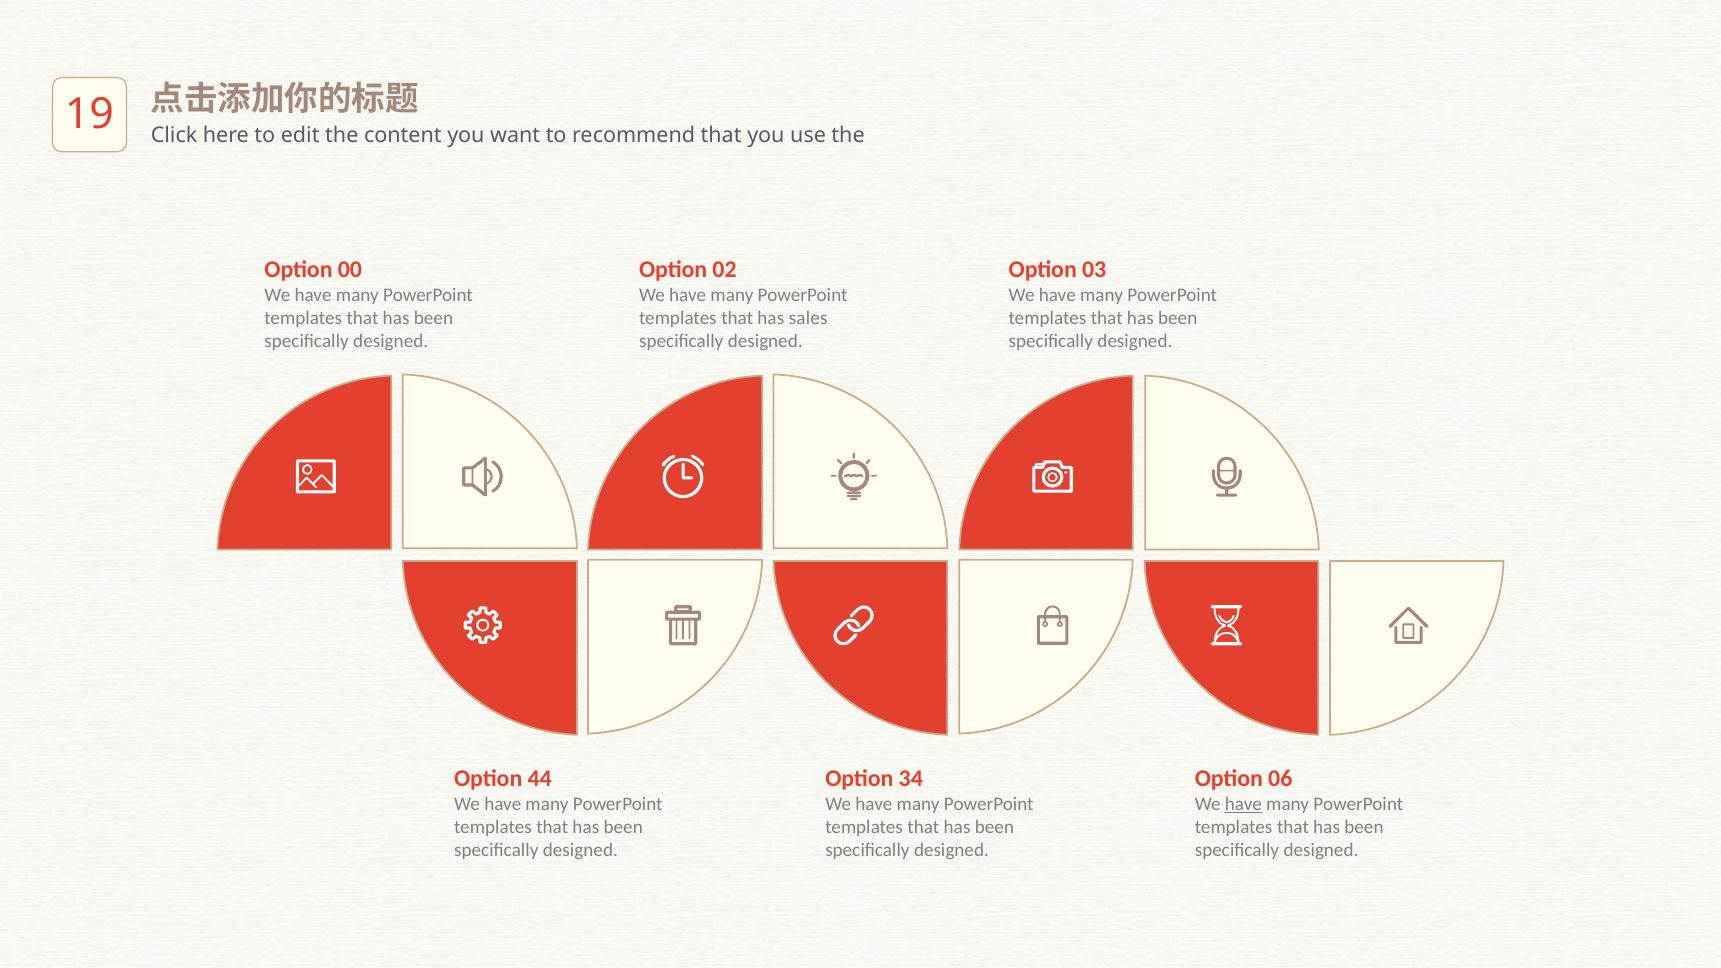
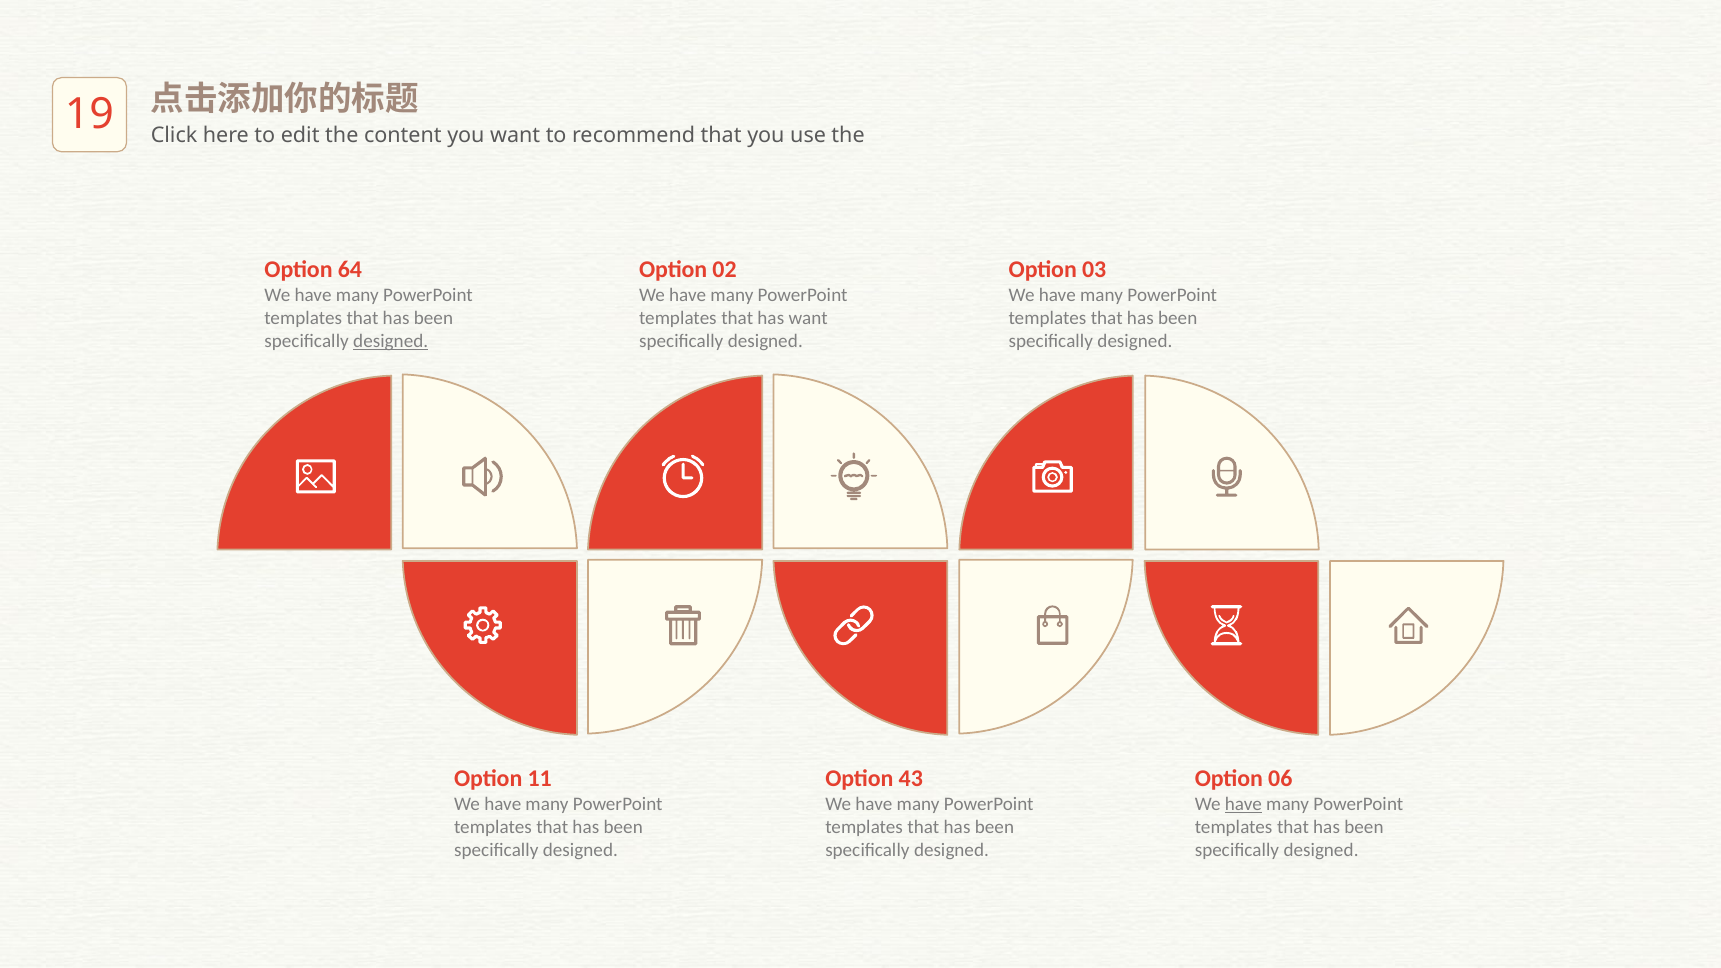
00: 00 -> 64 (350, 270)
has sales: sales -> want (808, 318)
designed underline: none -> present (391, 341)
44: 44 -> 11 (540, 778)
34: 34 -> 43 (911, 778)
